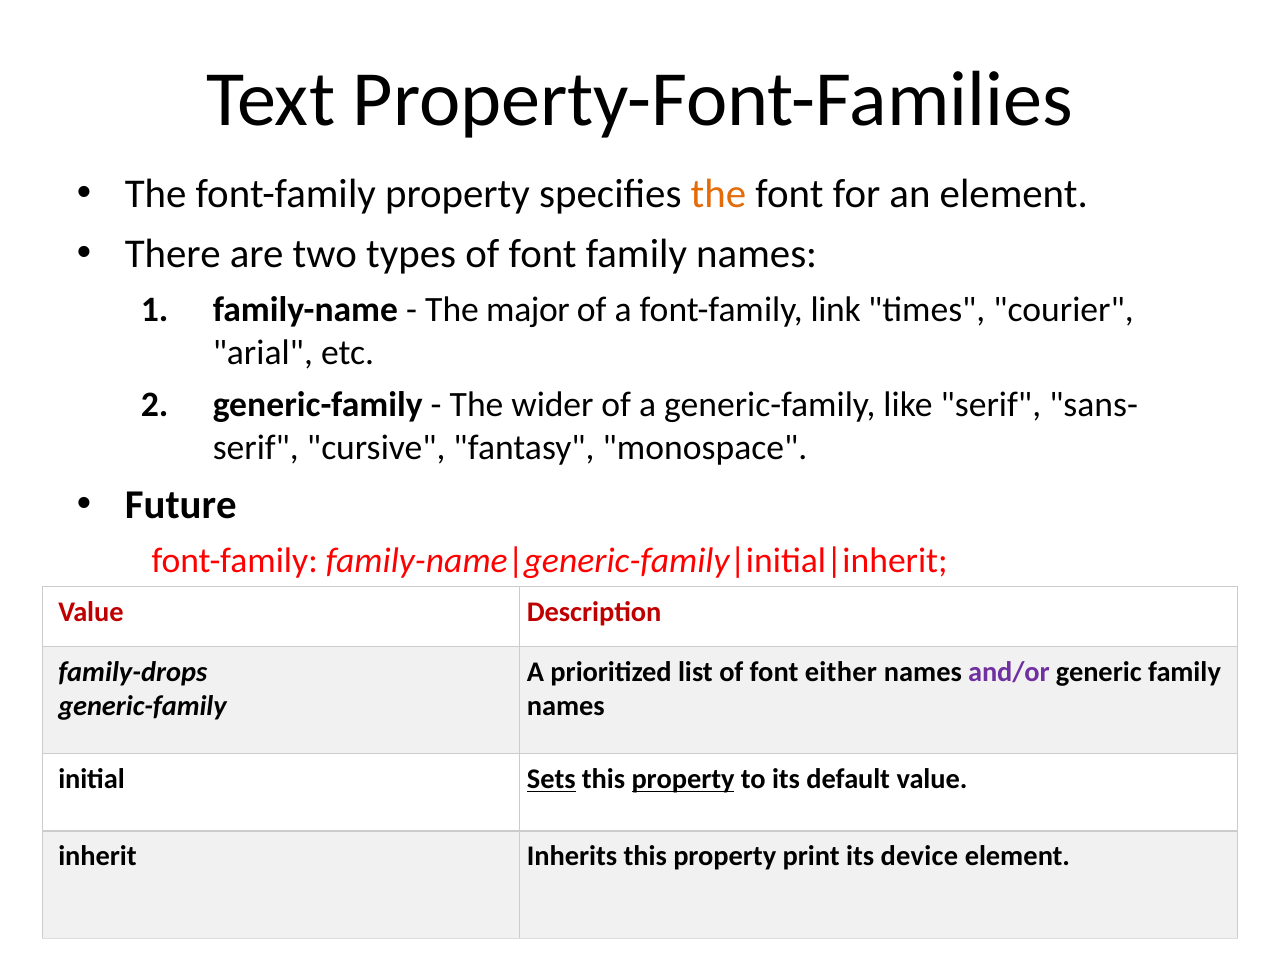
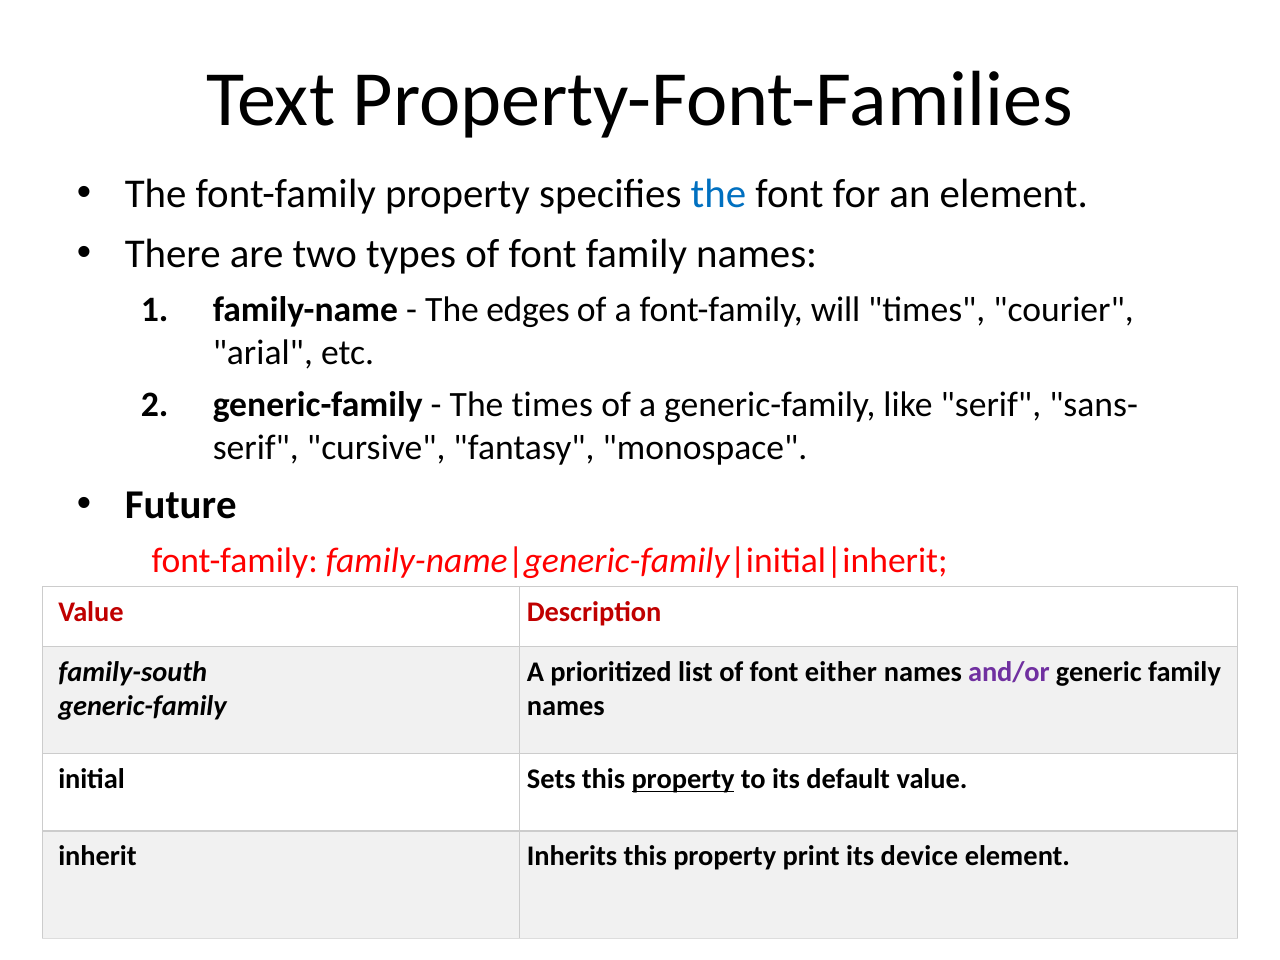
the colour: orange -> blue (718, 194)
major: major -> edges (528, 310)
link: link -> will (836, 310)
The wider: wider -> times (552, 405)
family-drops: family-drops -> family-south (133, 672)
Sets underline: present -> none (551, 779)
